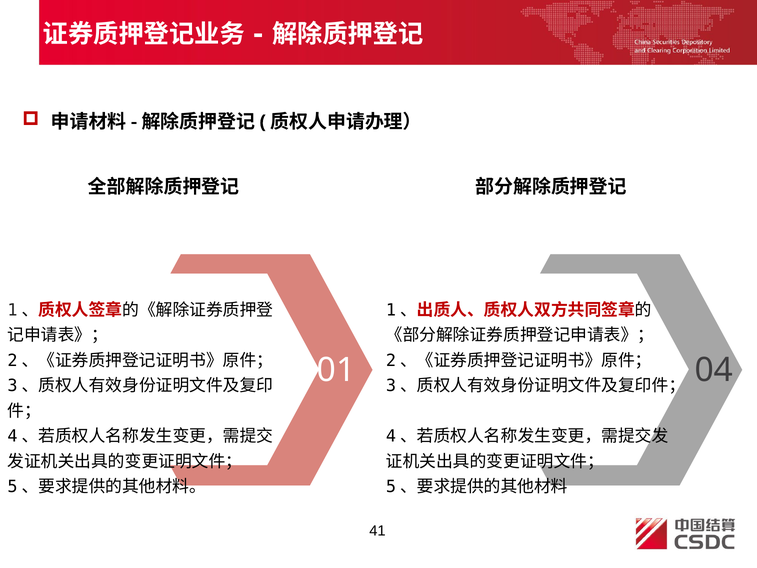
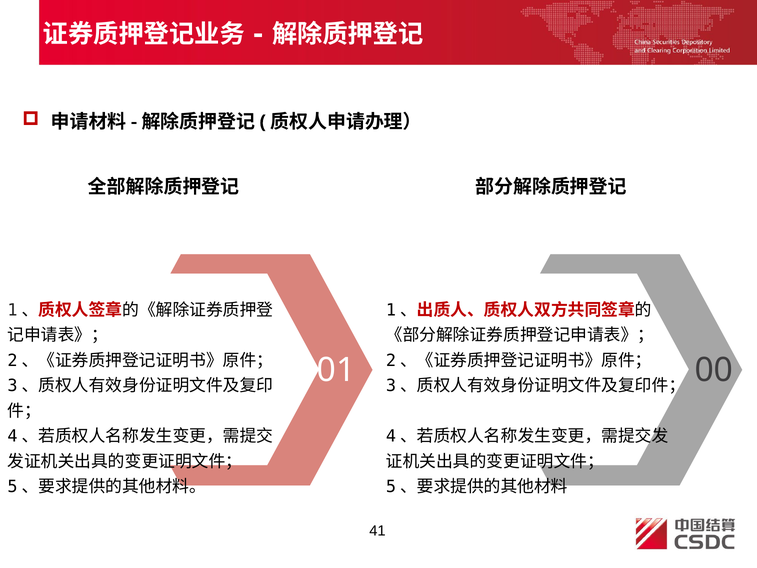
04: 04 -> 00 (714, 370)
